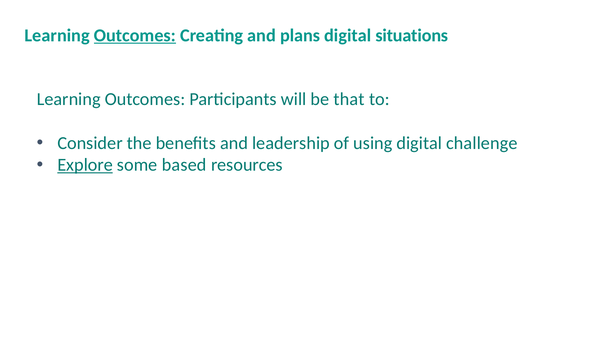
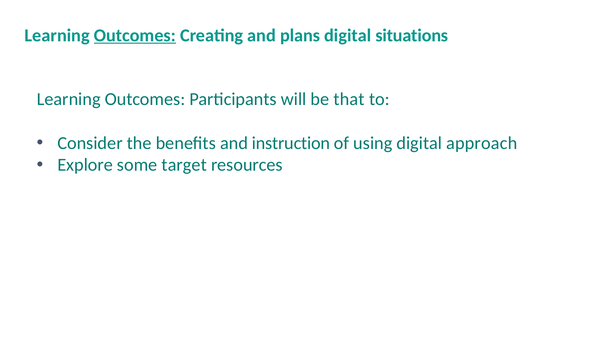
leadership: leadership -> instruction (291, 143)
challenge: challenge -> approach (482, 143)
Explore underline: present -> none (85, 165)
based: based -> target (184, 165)
